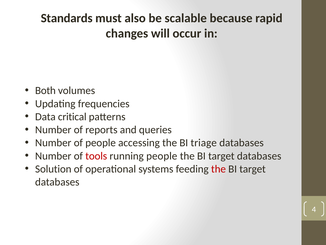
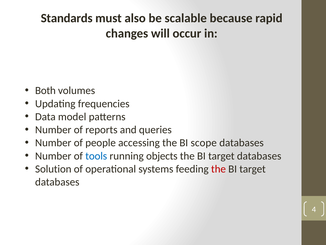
critical: critical -> model (72, 116)
triage: triage -> scope (204, 143)
tools colour: red -> blue (96, 156)
running people: people -> objects (162, 156)
